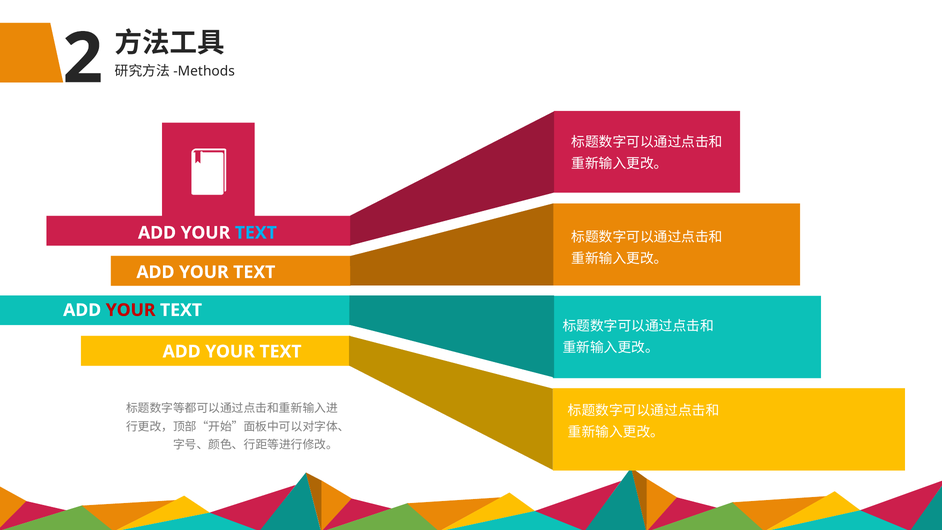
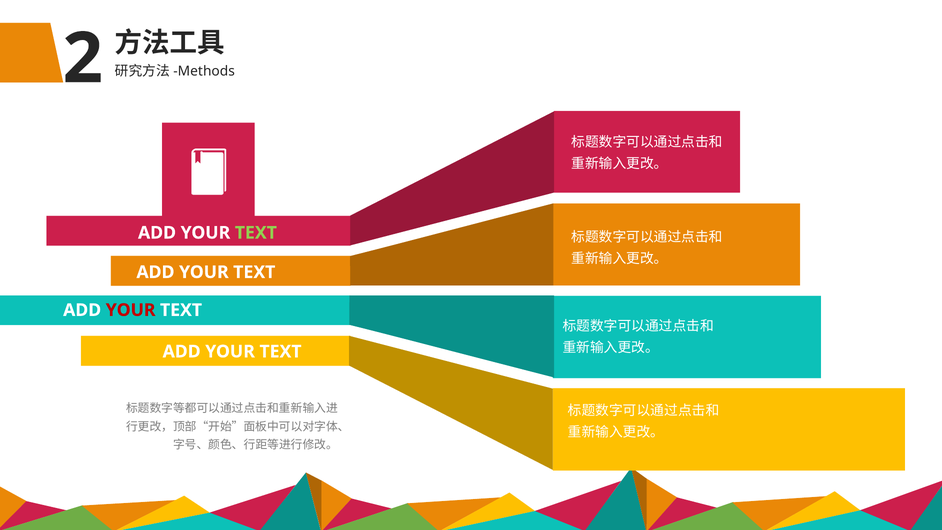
TEXT colour: light blue -> light green (256, 233)
